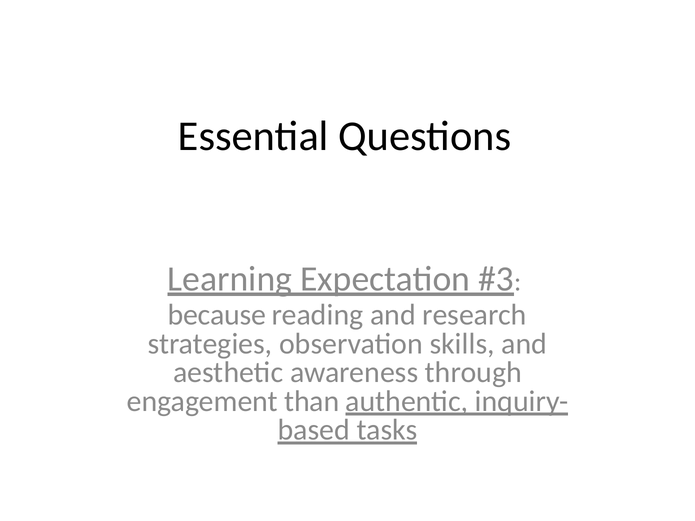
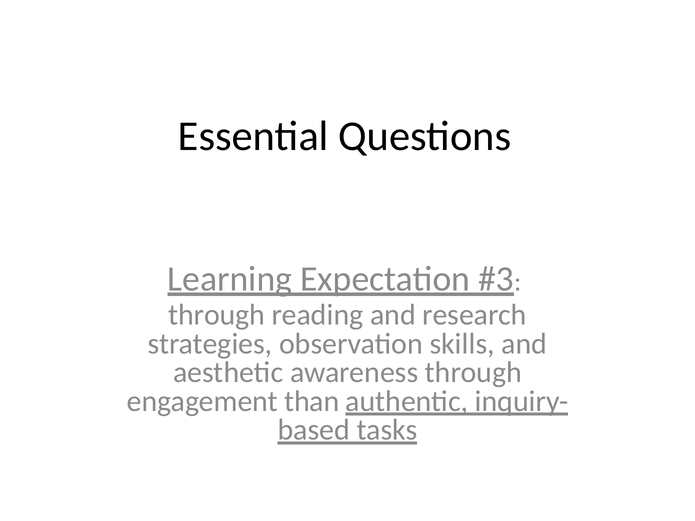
because: because -> through (217, 315)
